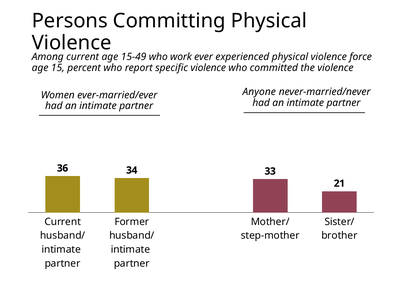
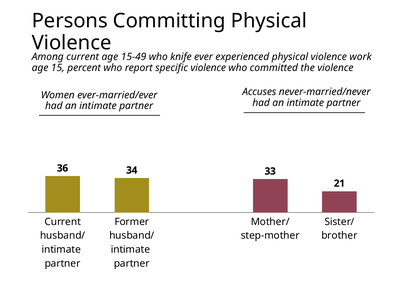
work: work -> knife (181, 57)
force: force -> work (361, 57)
Anyone: Anyone -> Accuses (259, 92)
